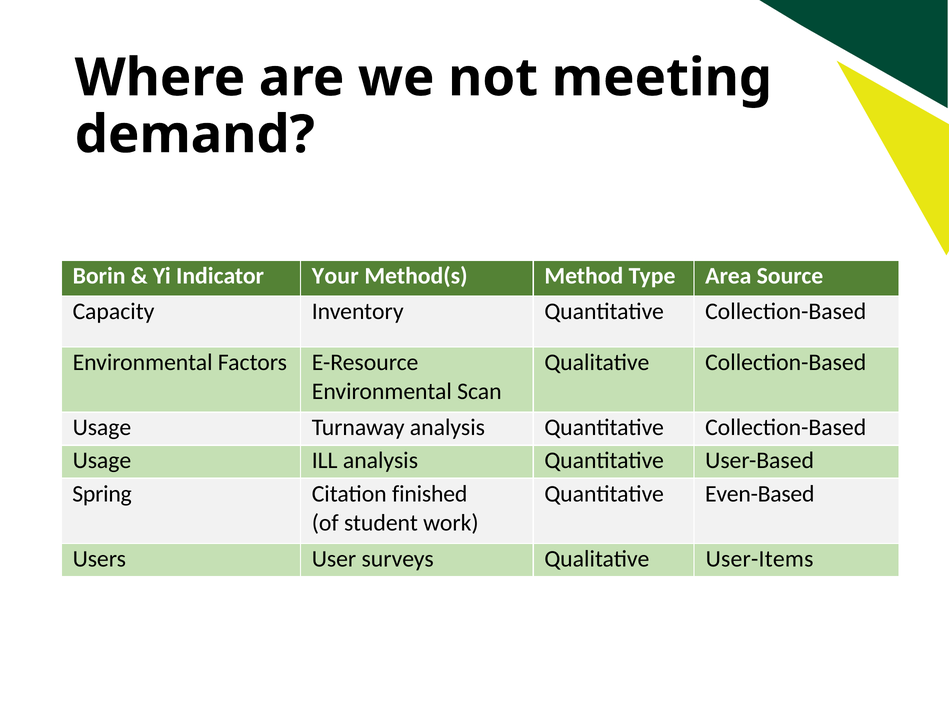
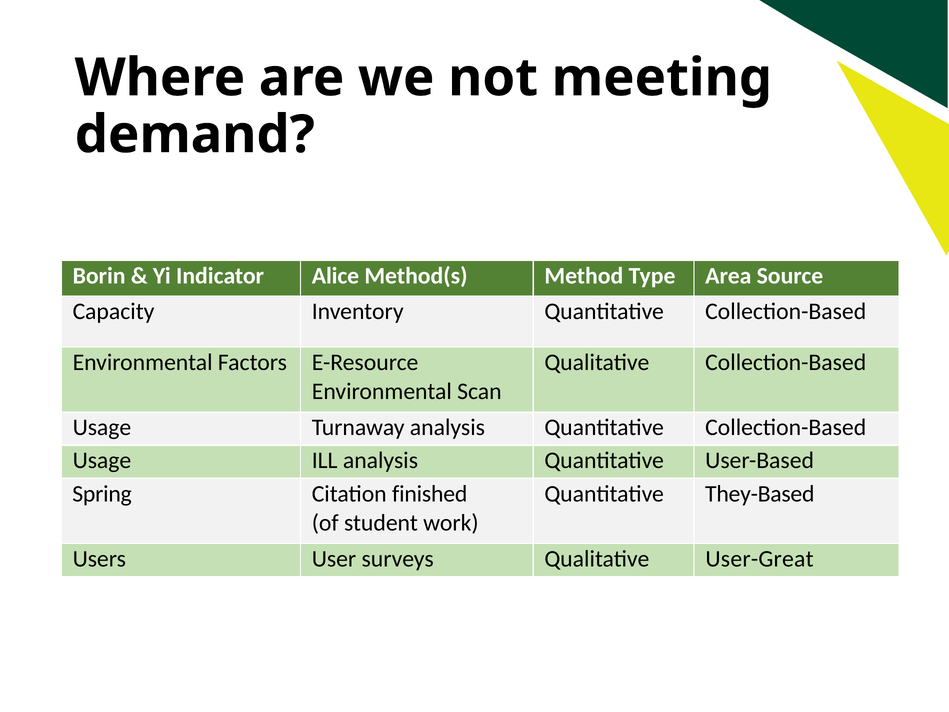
Your: Your -> Alice (335, 276)
Even-Based: Even-Based -> They-Based (760, 494)
User-Items: User-Items -> User-Great (760, 559)
